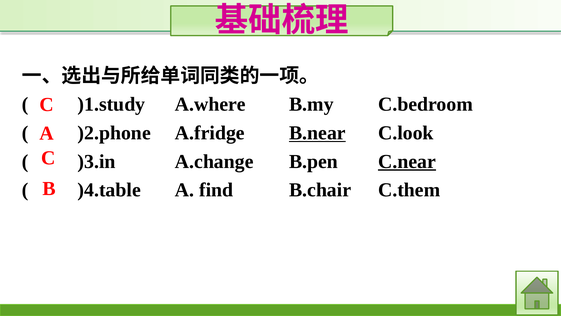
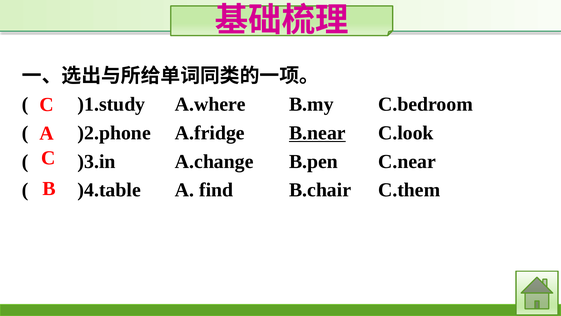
C.near underline: present -> none (407, 161)
